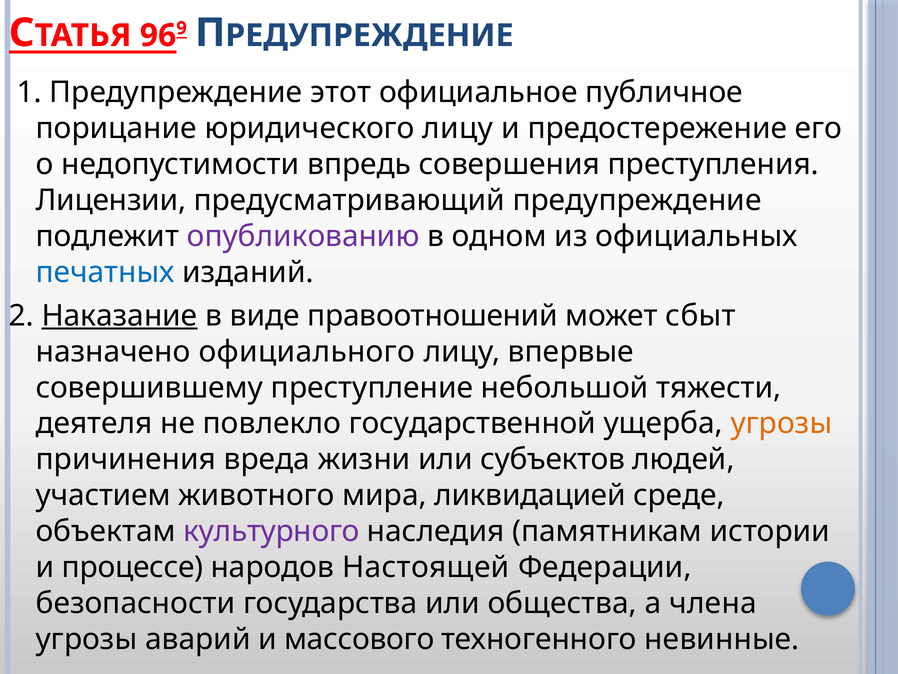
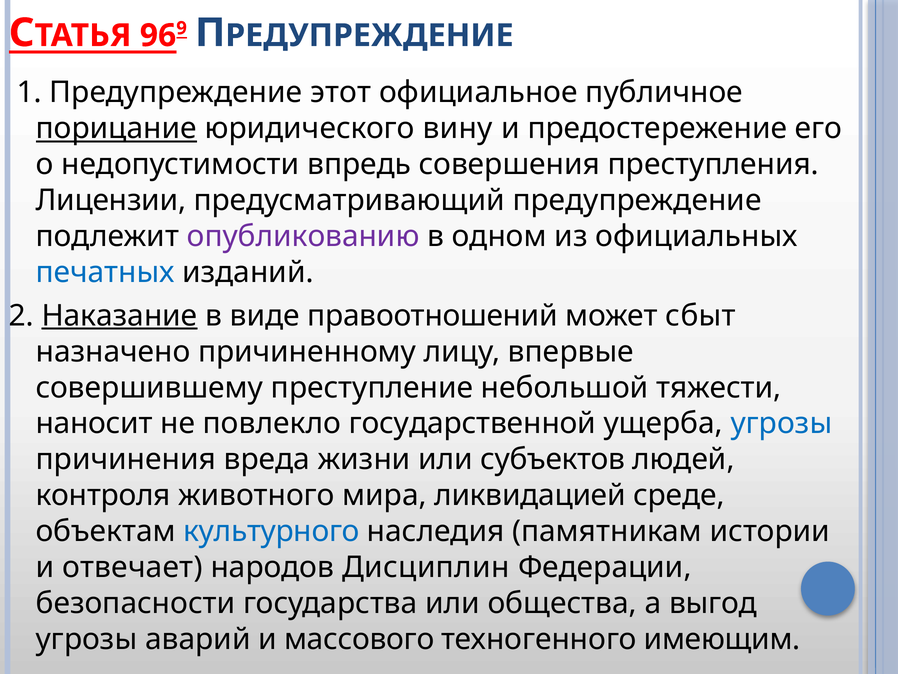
порицание underline: none -> present (116, 128)
юридического лицу: лицу -> вину (458, 128)
официального: официального -> причиненному (307, 351)
деятеля: деятеля -> наносит (94, 423)
угрозы colour: orange -> blue (781, 423)
участием: участием -> контроля (103, 495)
культурного colour: purple -> blue (271, 531)
процессе: процессе -> отвечает (132, 567)
Настоящей: Настоящей -> Дисциплин (426, 567)
члена: члена -> выгод (713, 603)
невинные: невинные -> имеющим (722, 639)
